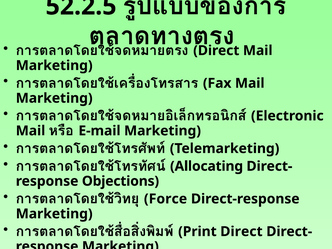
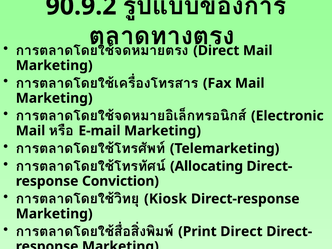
52.2.5: 52.2.5 -> 90.9.2 (81, 6)
Objections: Objections -> Conviction (120, 181)
Force: Force -> Kiosk (166, 199)
